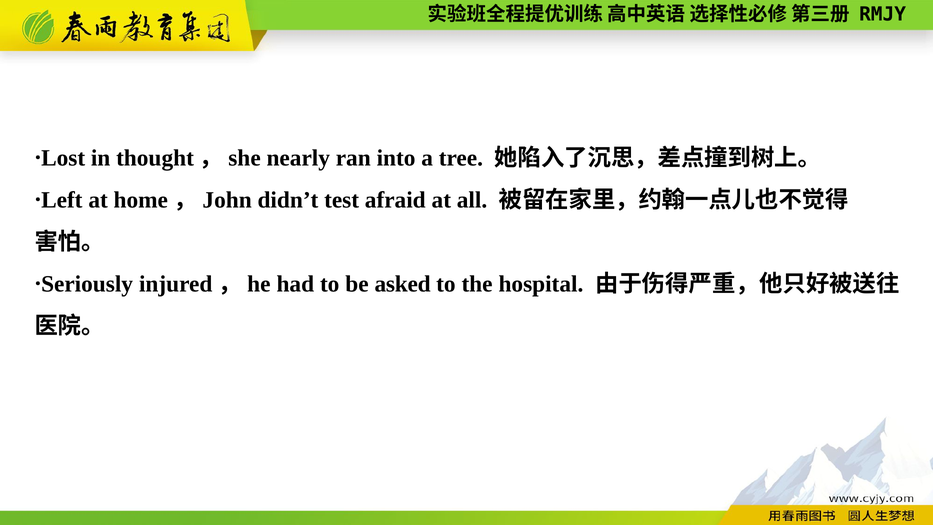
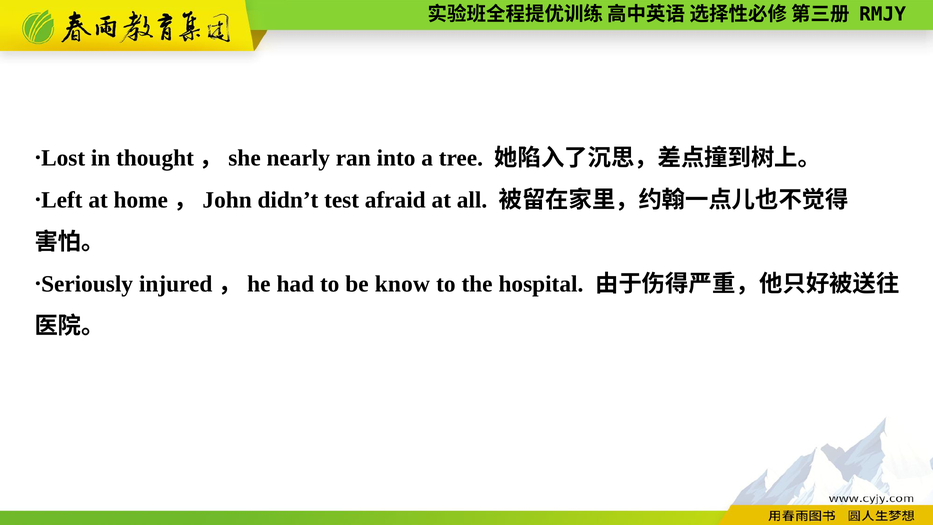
asked: asked -> know (402, 284)
